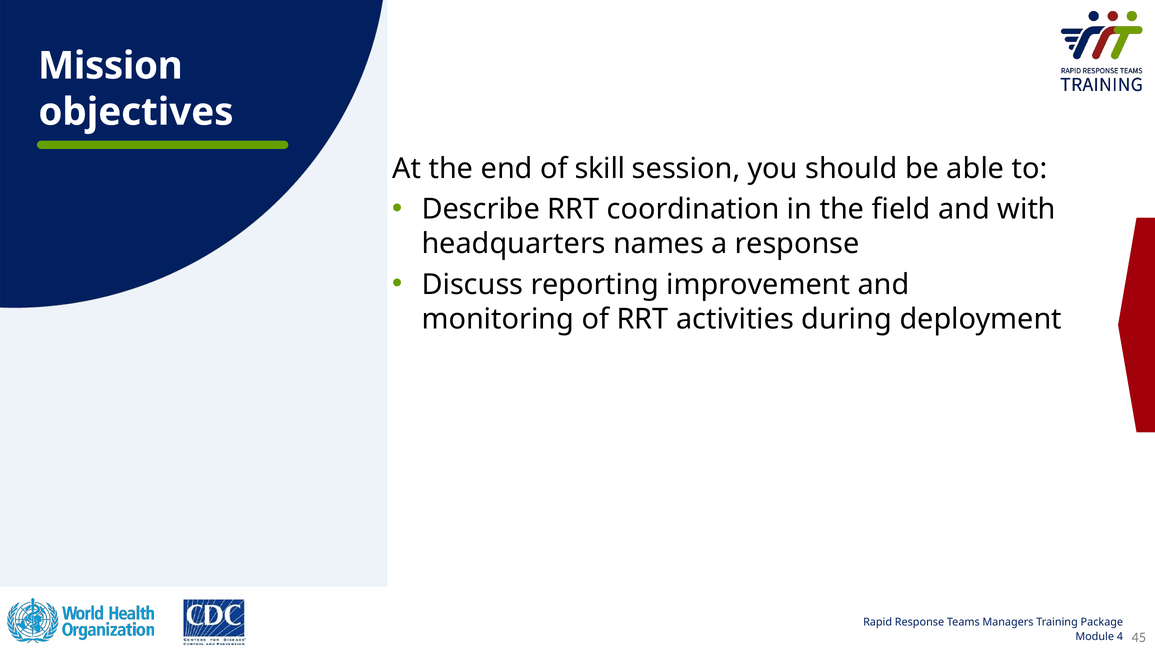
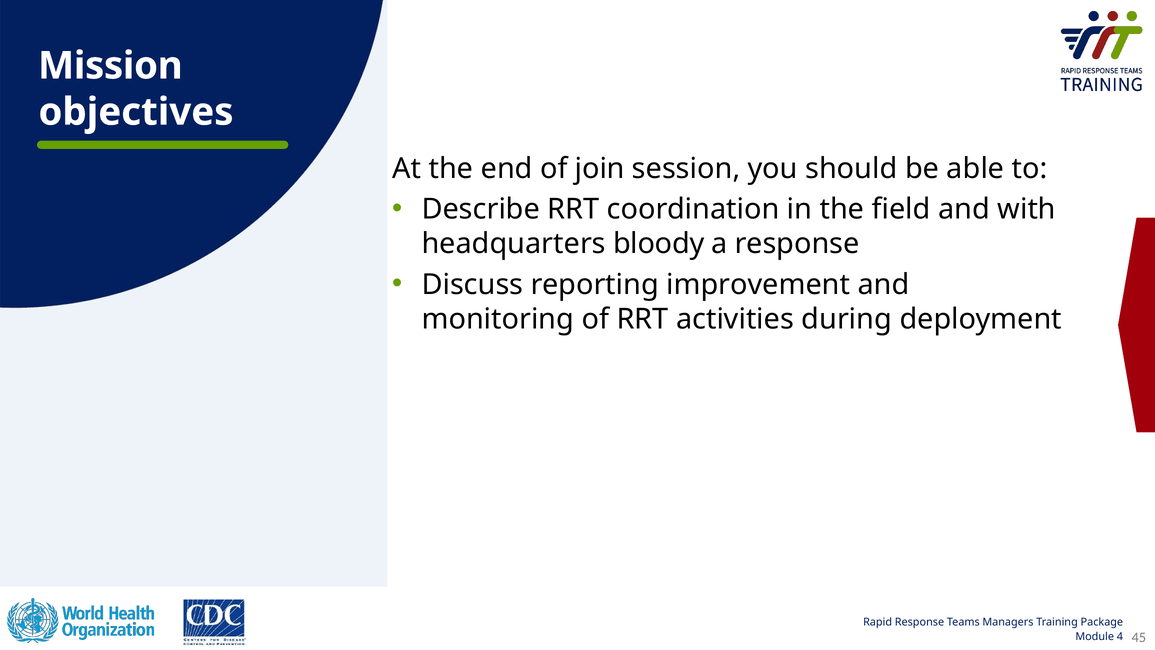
skill: skill -> join (600, 168)
names: names -> bloody (659, 244)
